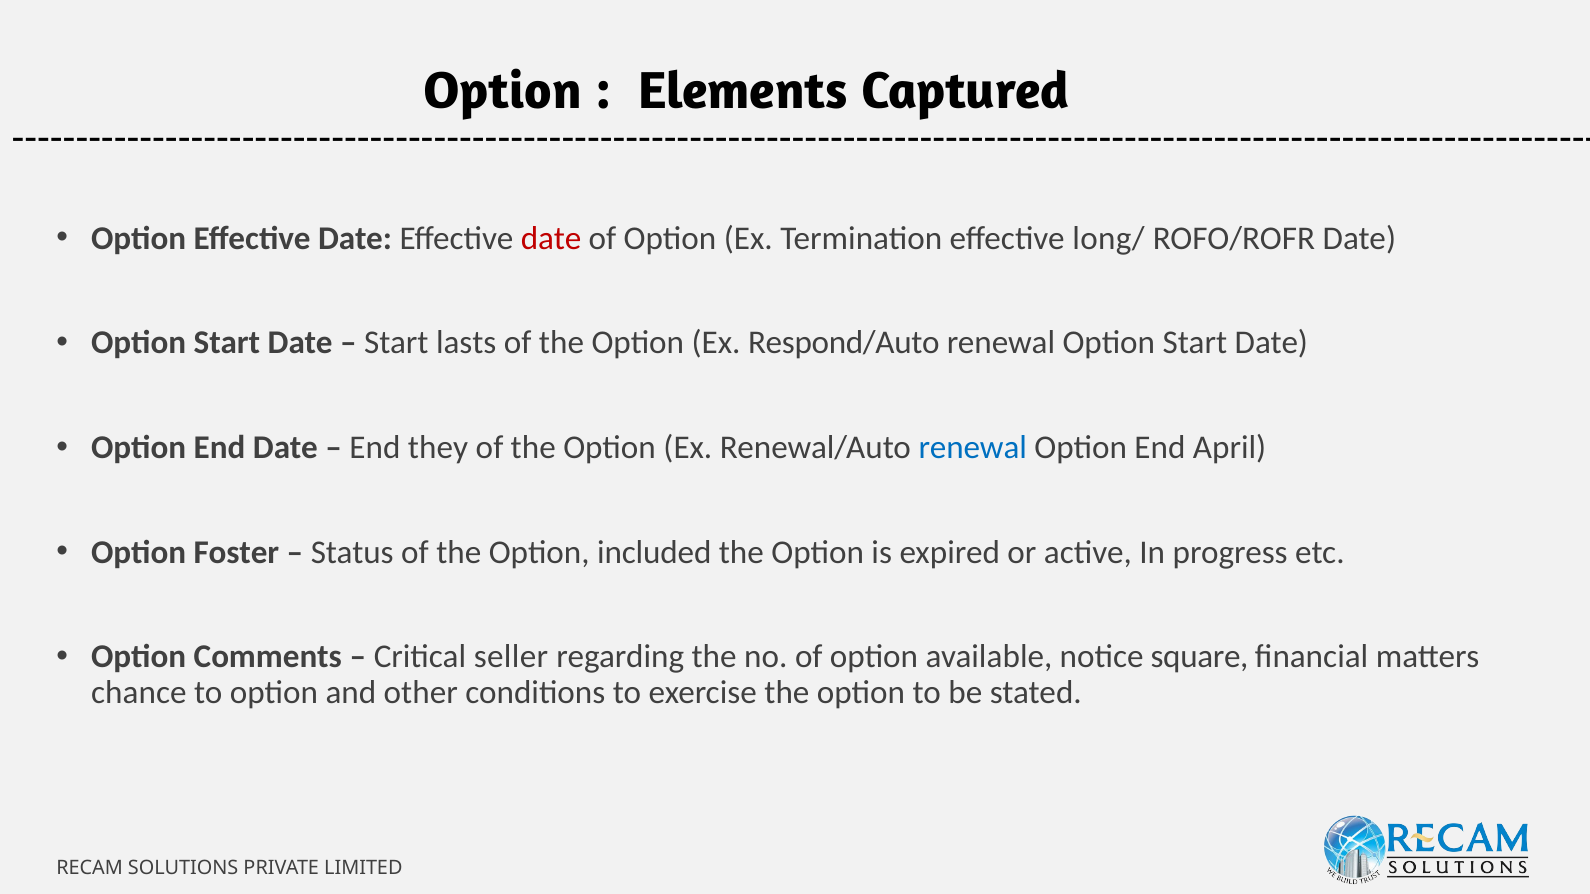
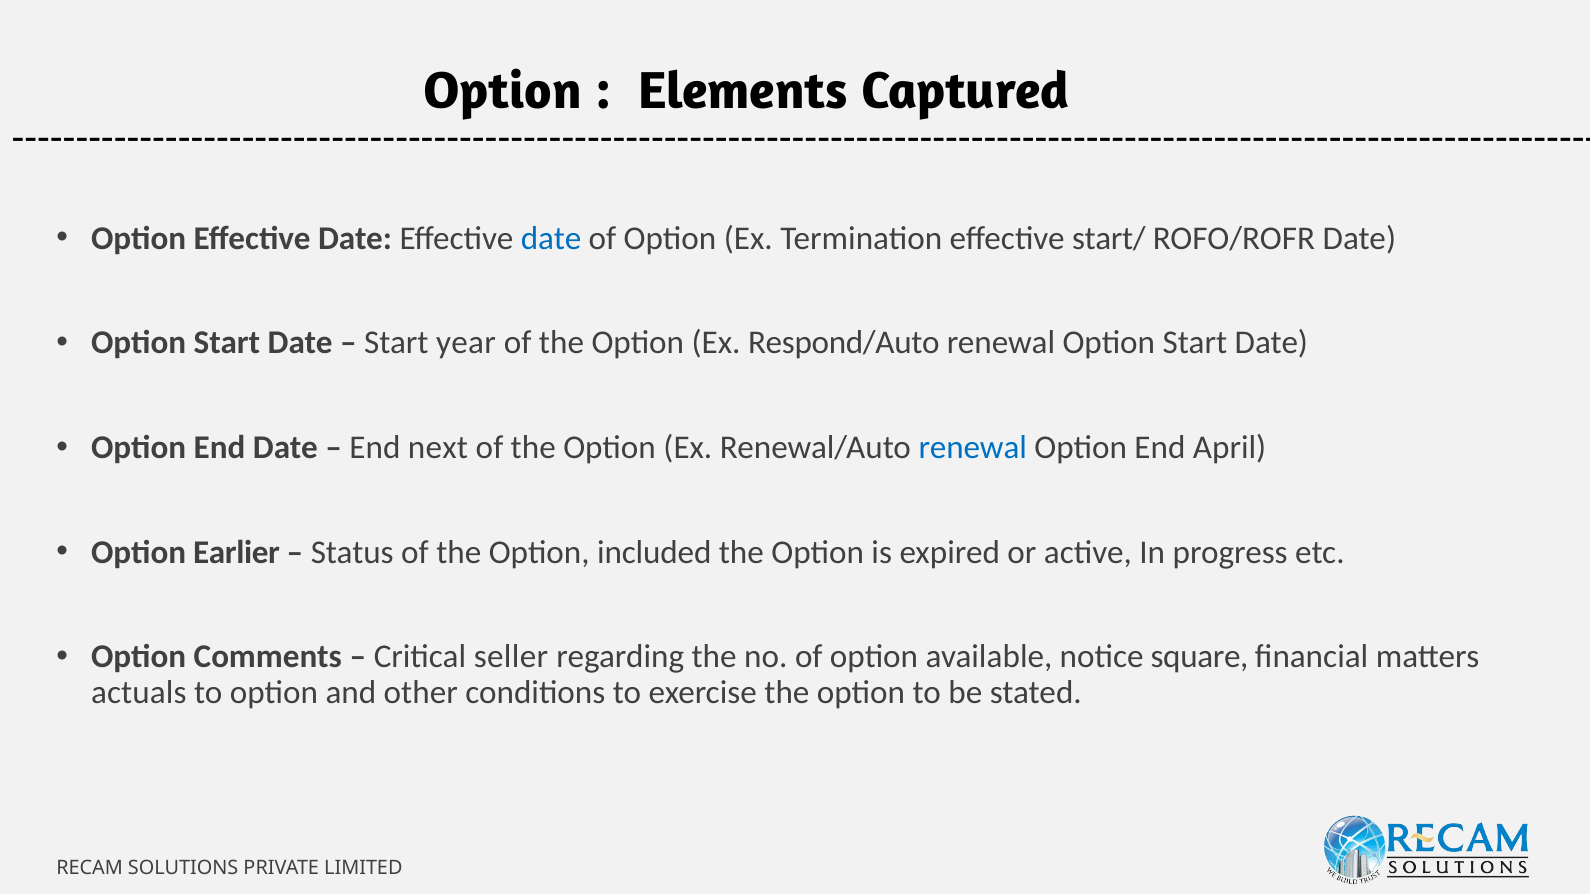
date colour: red -> blue (551, 238)
long/: long/ -> start/ (1109, 238)
lasts: lasts -> year (466, 343)
they: they -> next (438, 448)
Foster: Foster -> Earlier (237, 552)
chance: chance -> actuals (139, 693)
